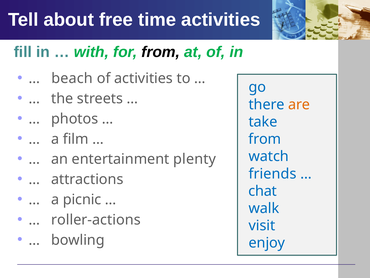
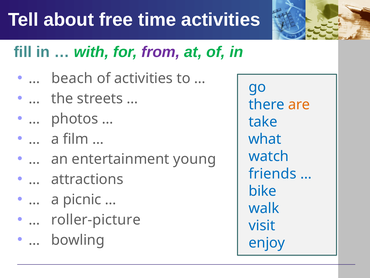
from colour: black -> purple (161, 52)
from: from -> what (265, 139)
plenty: plenty -> young (195, 159)
chat: chat -> bike (263, 191)
roller-actions: roller-actions -> roller-picture (96, 219)
